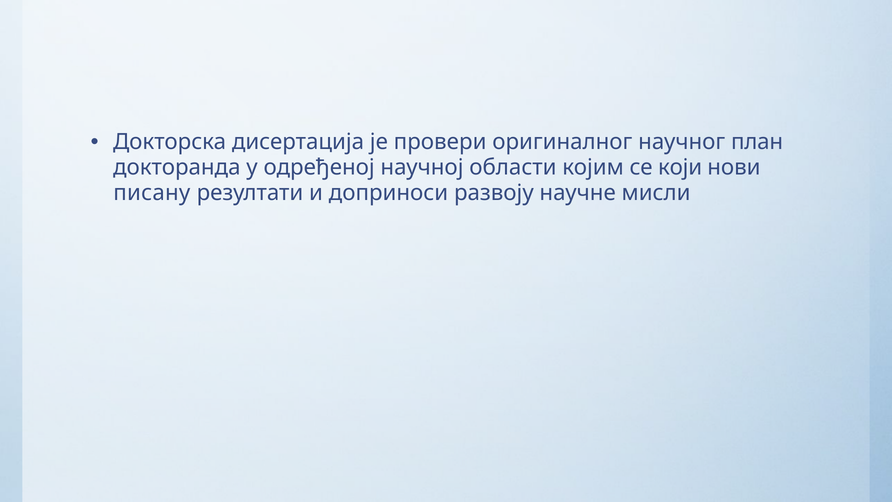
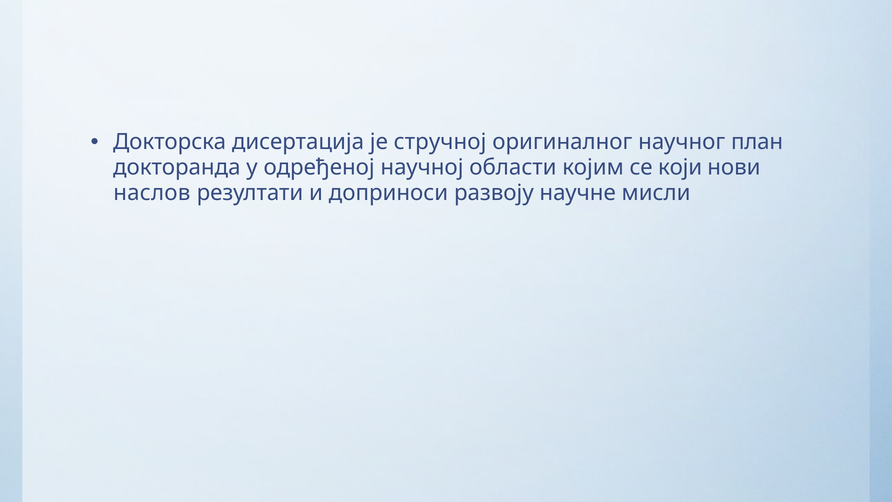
провери: провери -> стручној (440, 142)
писану: писану -> наслов (152, 193)
